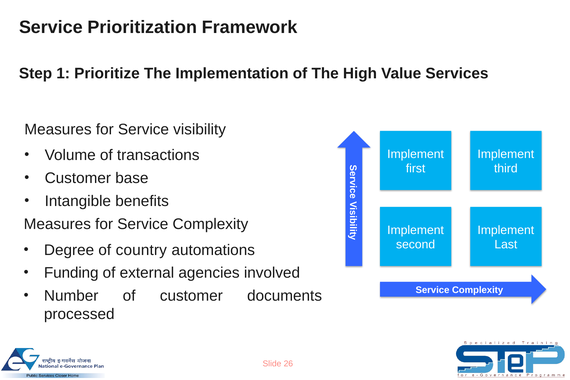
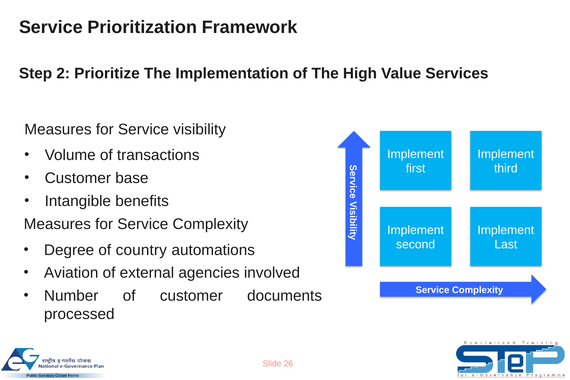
1: 1 -> 2 (63, 74)
Funding: Funding -> Aviation (71, 273)
